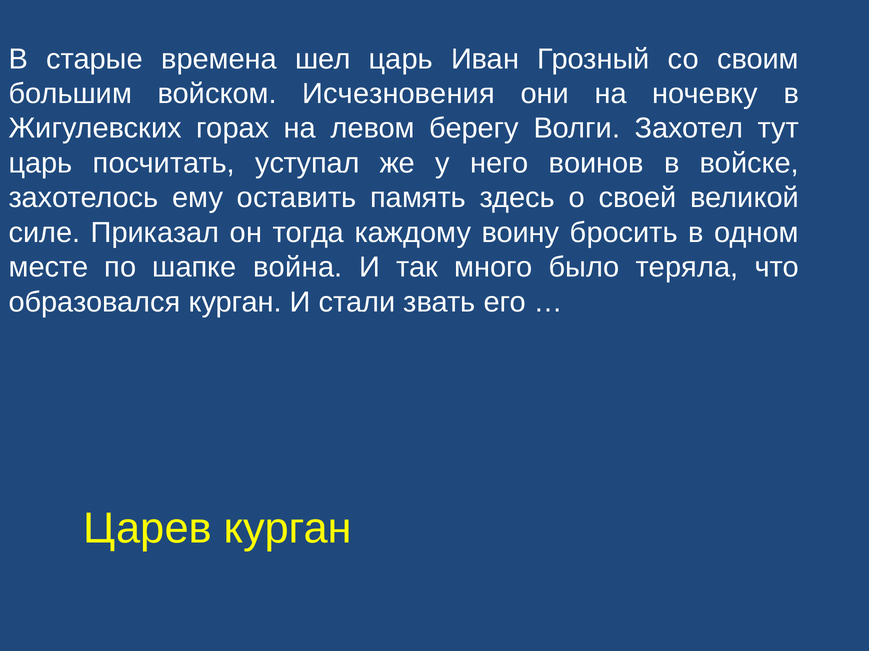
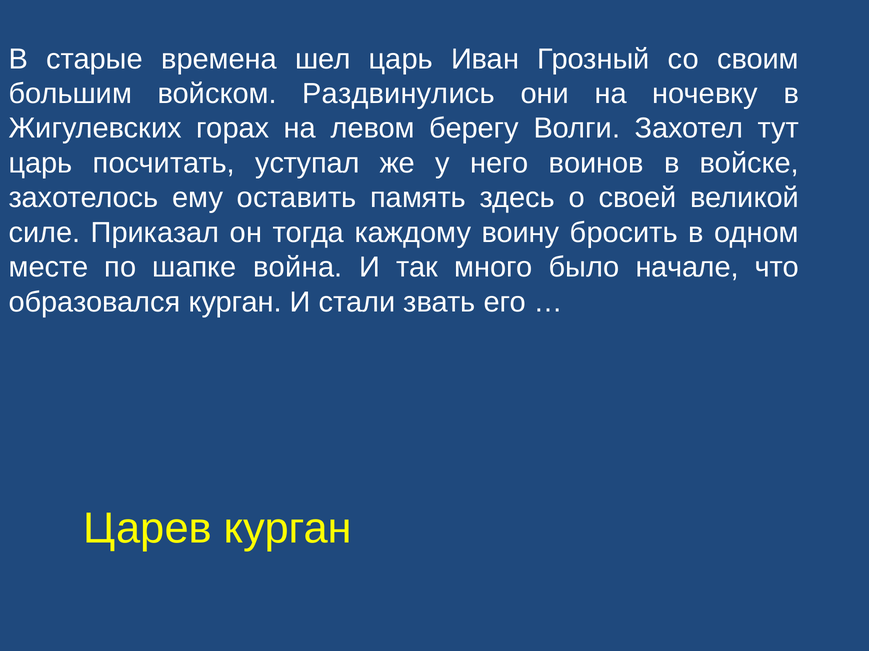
Исчезновения: Исчезновения -> Раздвинулись (399, 94)
теряла: теряла -> начале (687, 268)
